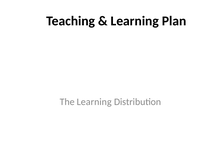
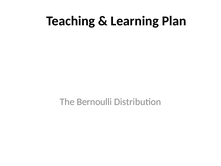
The Learning: Learning -> Bernoulli (94, 102)
